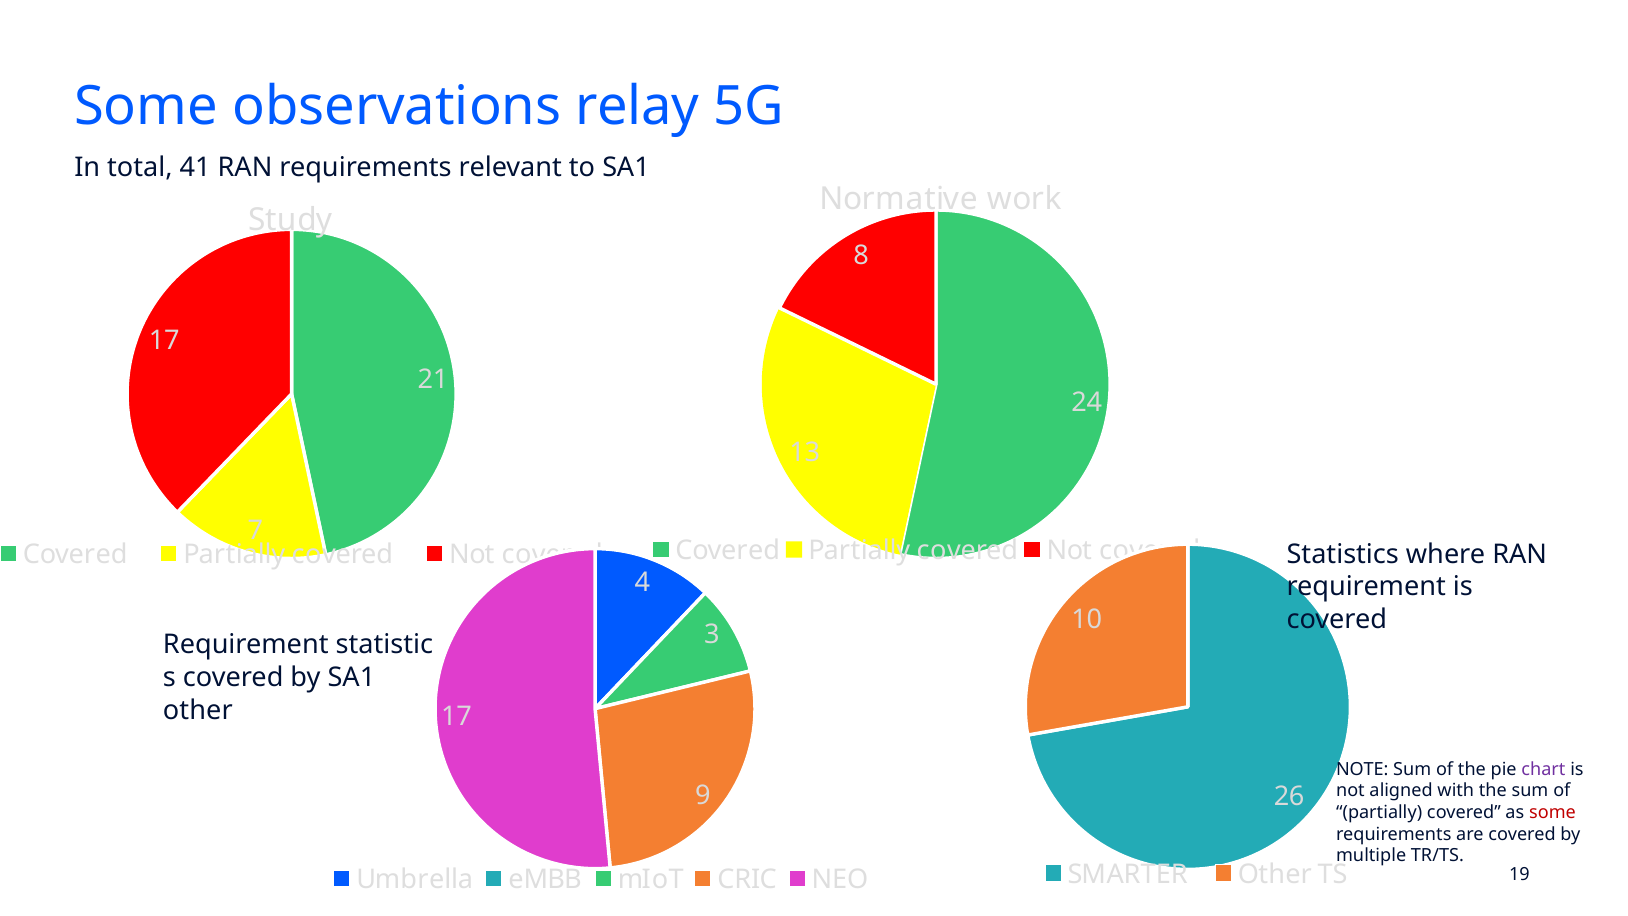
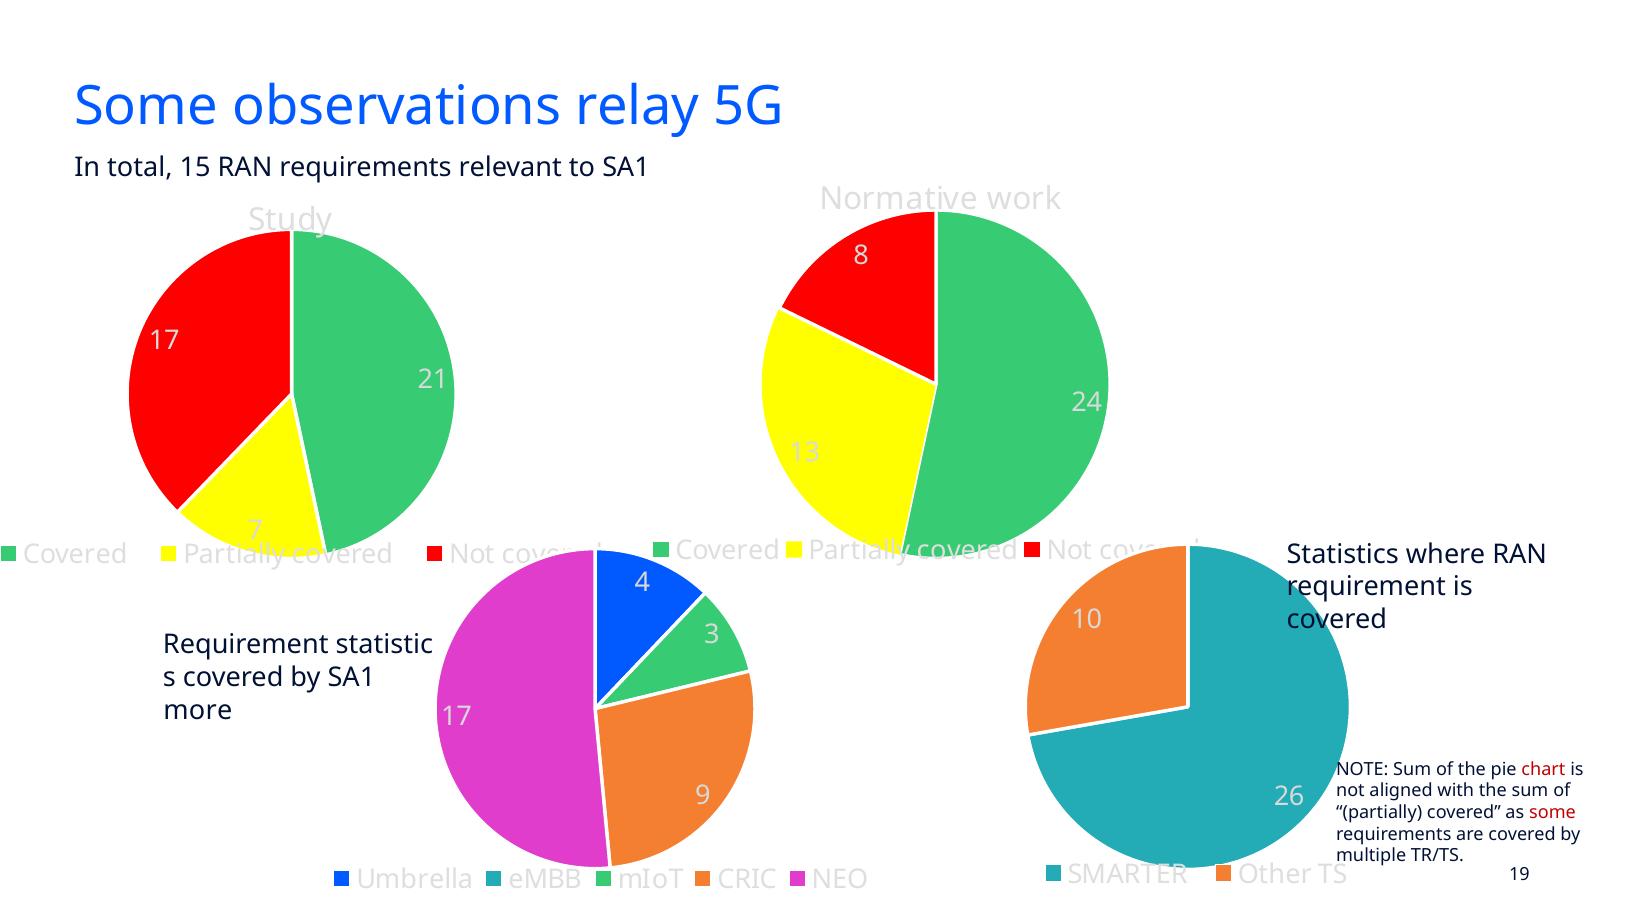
41: 41 -> 15 (195, 168)
other: other -> more (198, 710)
chart colour: purple -> red (1543, 769)
